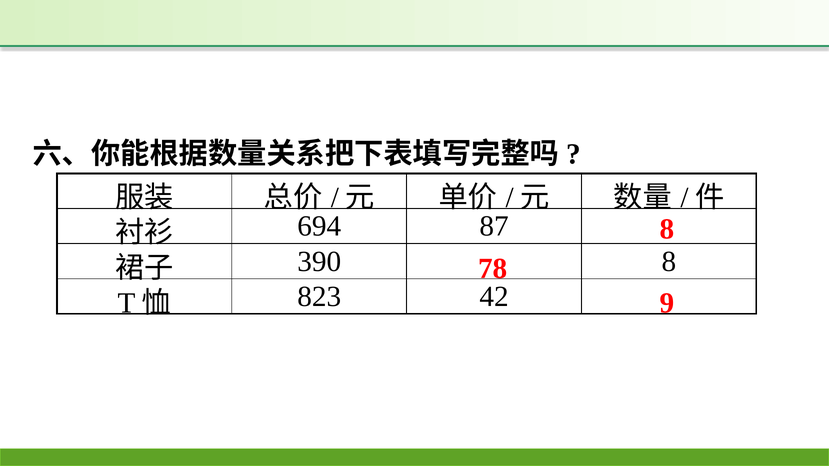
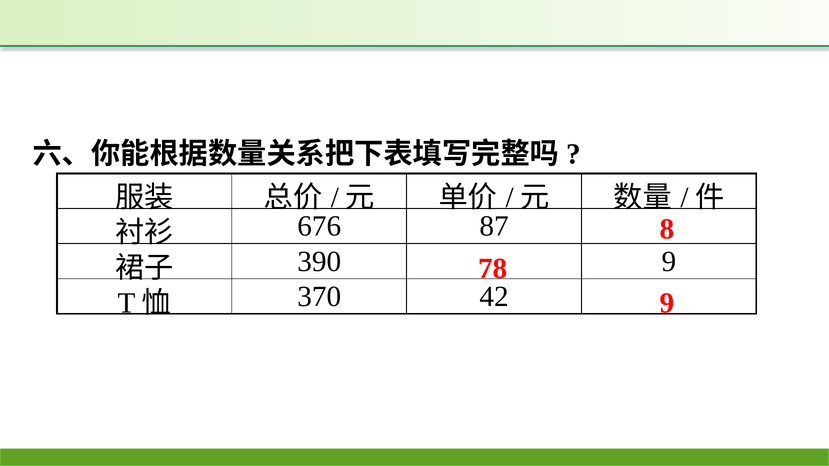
694: 694 -> 676 (319, 226)
390 8: 8 -> 9 (669, 261)
823: 823 -> 370 (319, 297)
